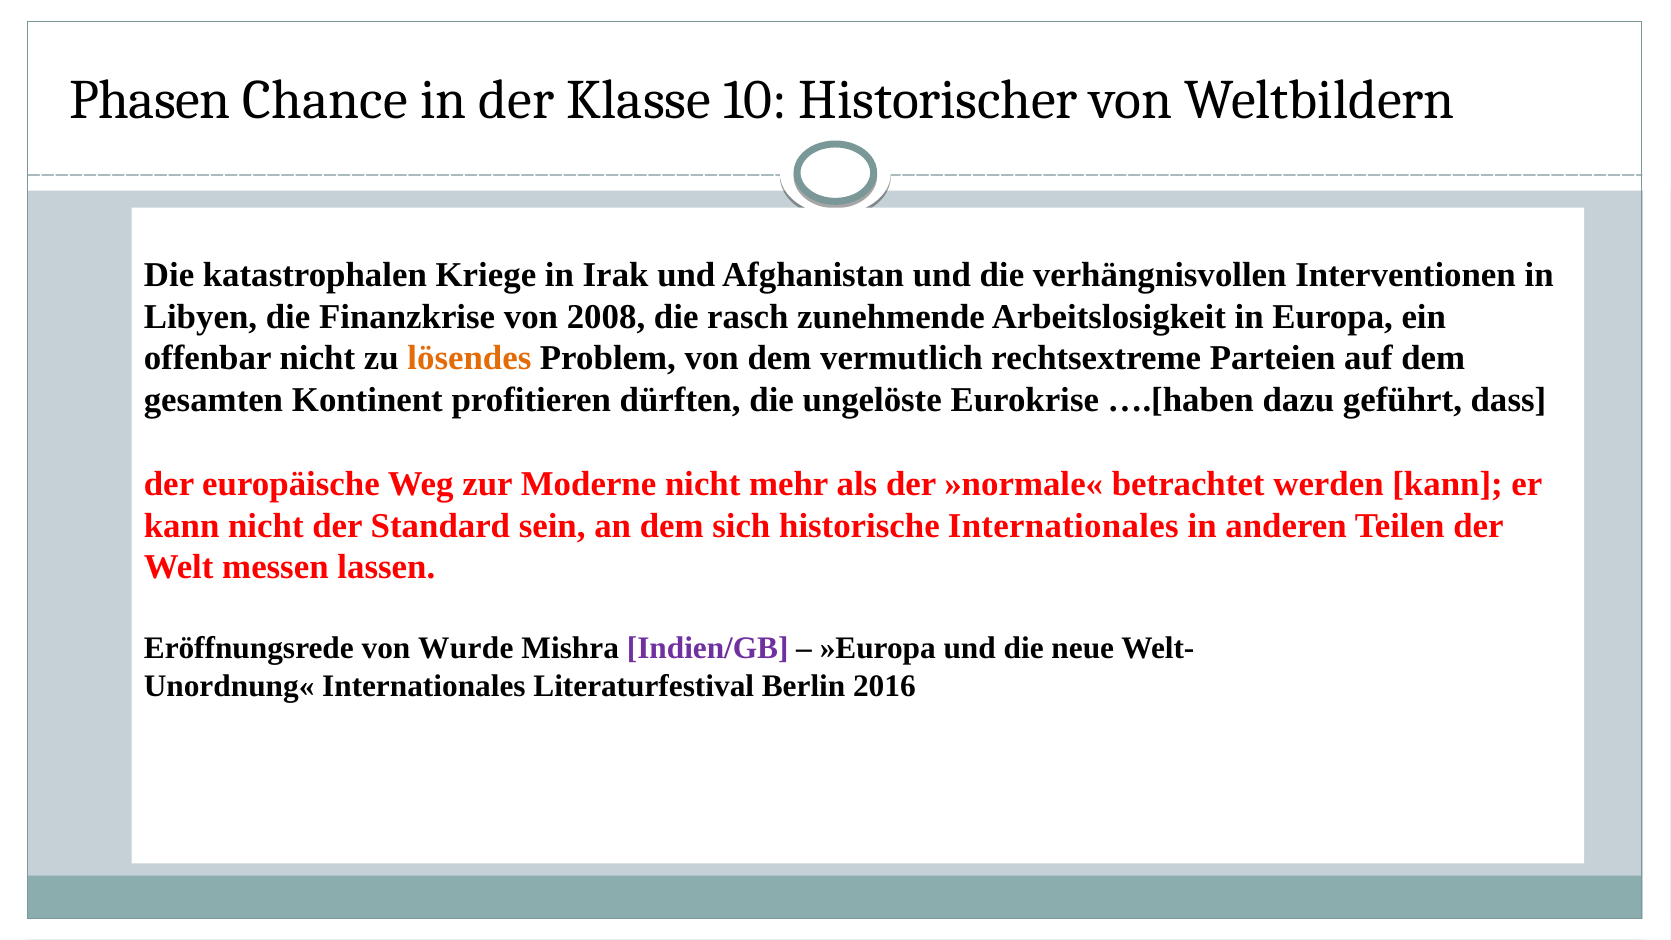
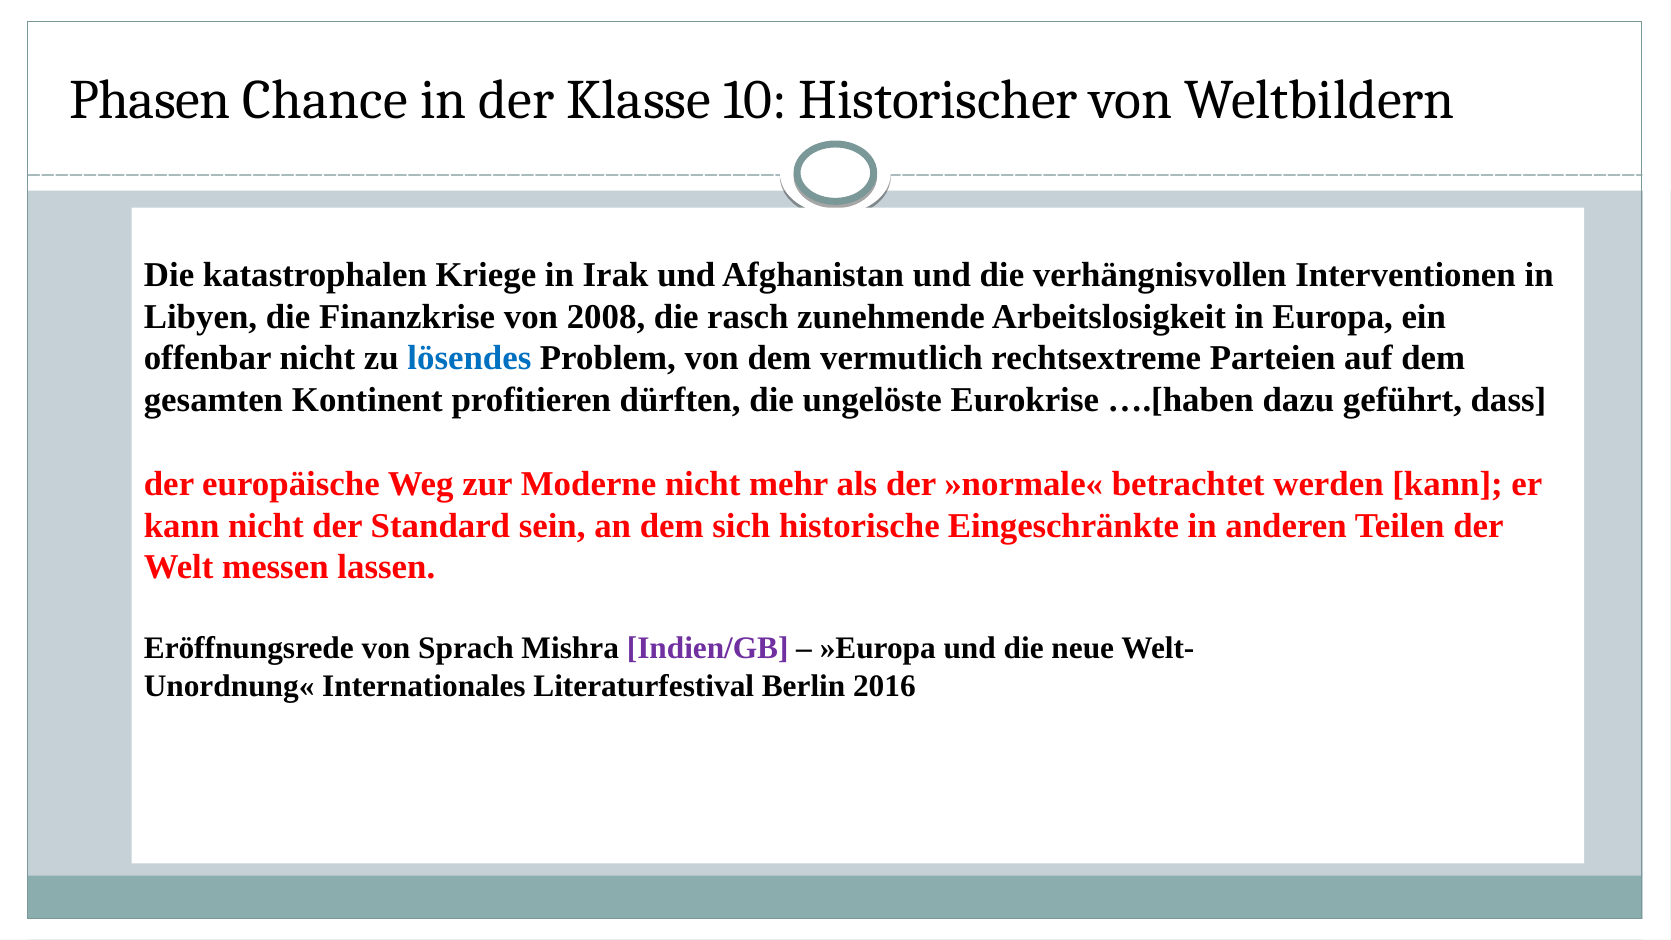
lösendes colour: orange -> blue (469, 358)
historische Internationales: Internationales -> Eingeschränkte (1063, 526)
Wurde: Wurde -> Sprach (466, 649)
